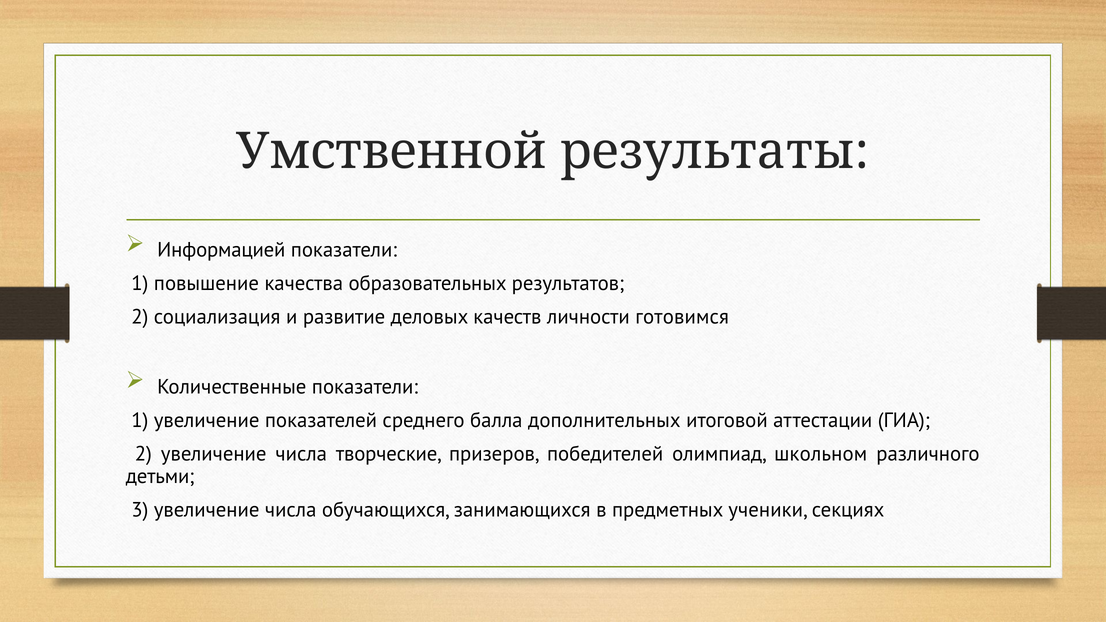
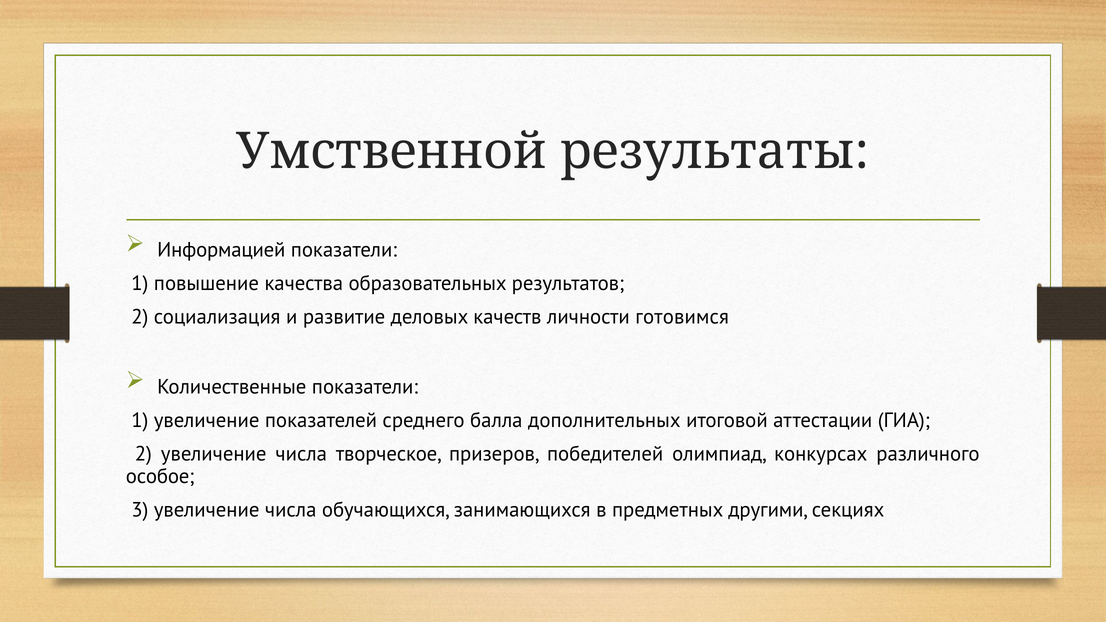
творческие: творческие -> творческое (389, 454)
школьном: школьном -> конкурсах (821, 454)
детьми: детьми -> особое (160, 476)
ученики: ученики -> другими (768, 510)
